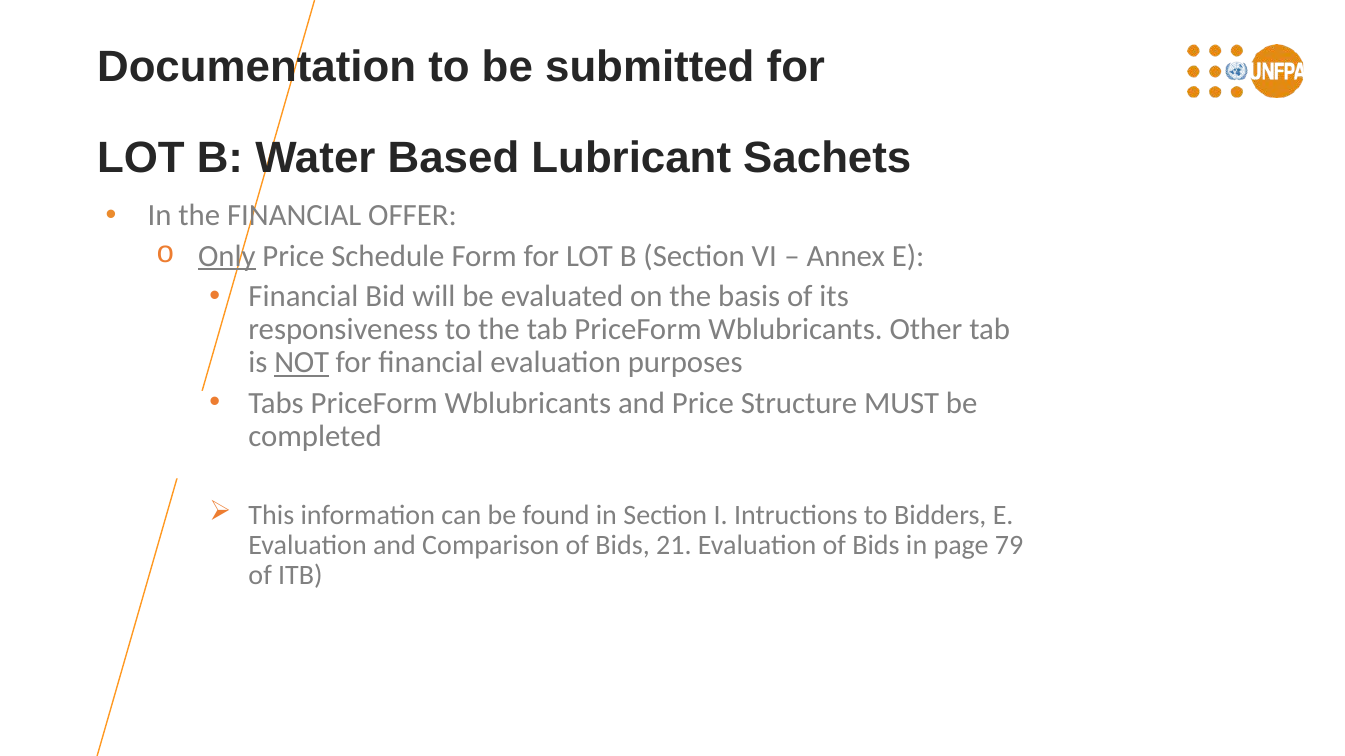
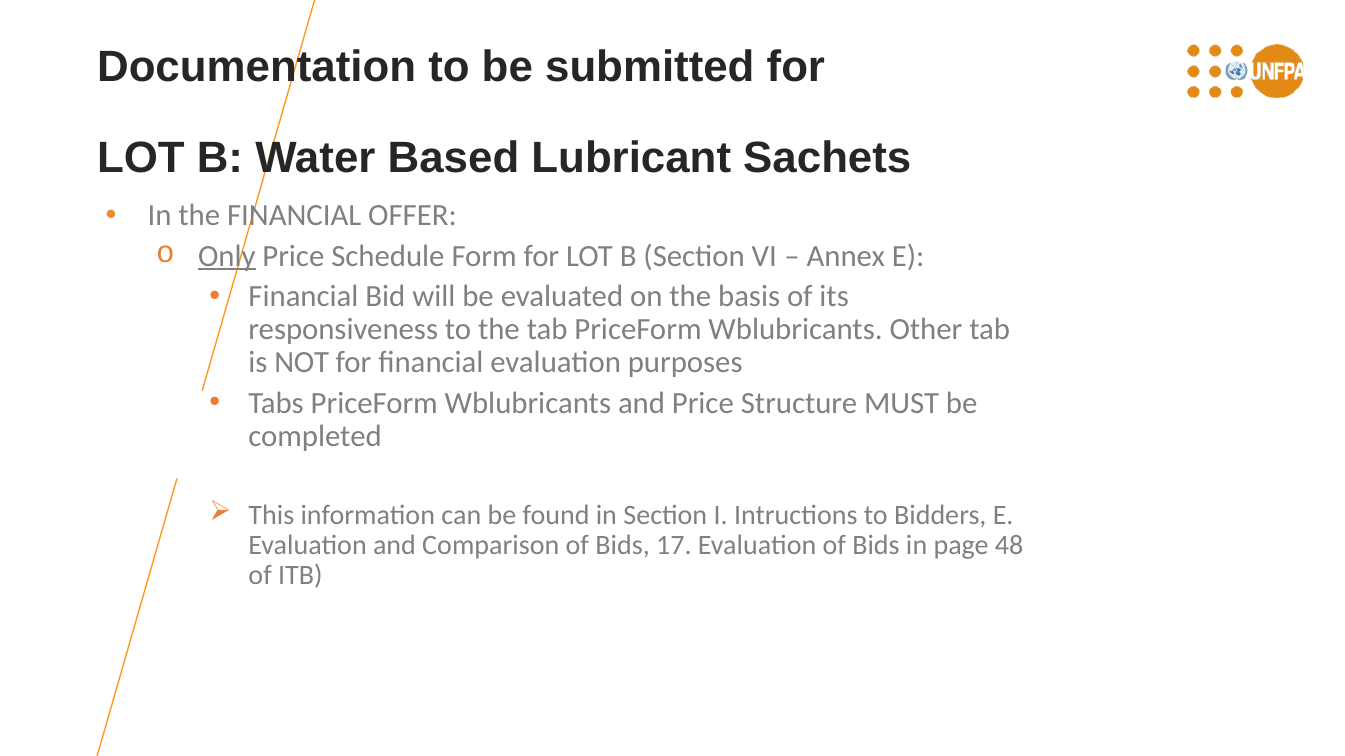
NOT underline: present -> none (302, 363)
21: 21 -> 17 (674, 546)
79: 79 -> 48 (1009, 546)
